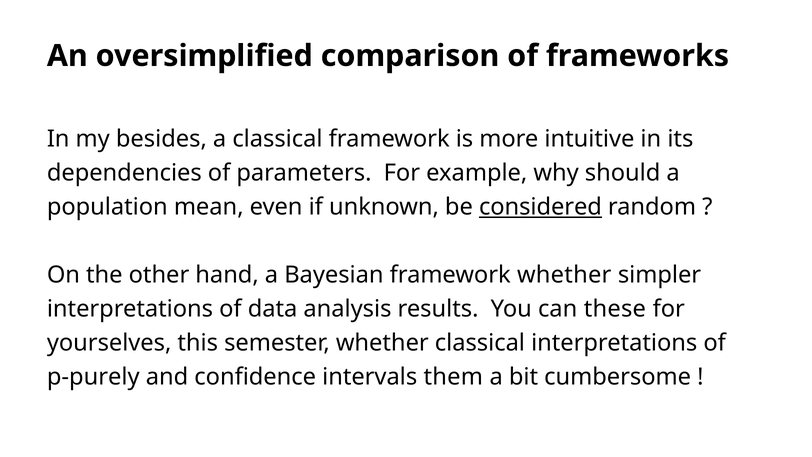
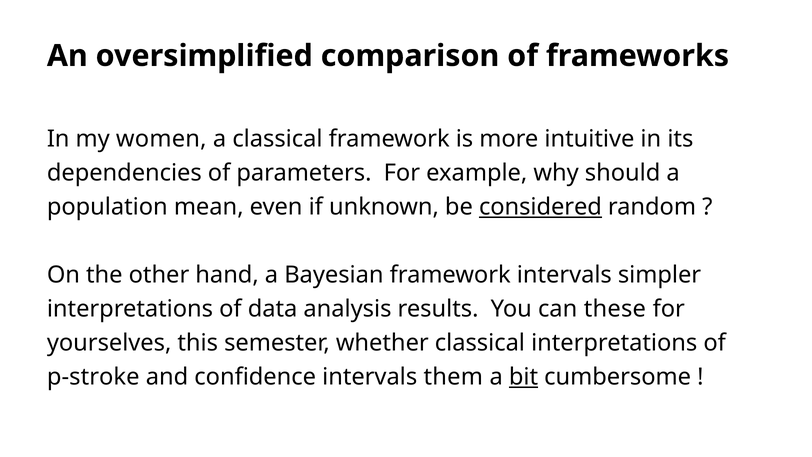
besides: besides -> women (161, 139)
framework whether: whether -> intervals (564, 275)
p-purely: p-purely -> p-stroke (93, 377)
bit underline: none -> present (524, 377)
